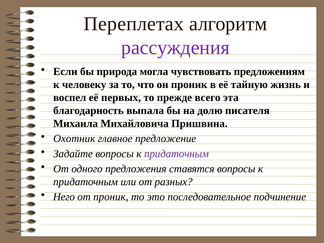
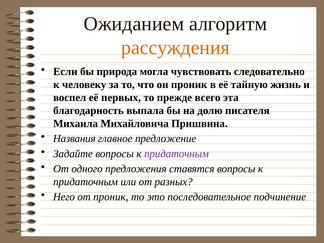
Переплетах: Переплетах -> Ожиданием (134, 24)
рассуждения colour: purple -> orange (175, 48)
предложениям: предложениям -> следовательно (269, 72)
Охотник: Охотник -> Названия (74, 139)
